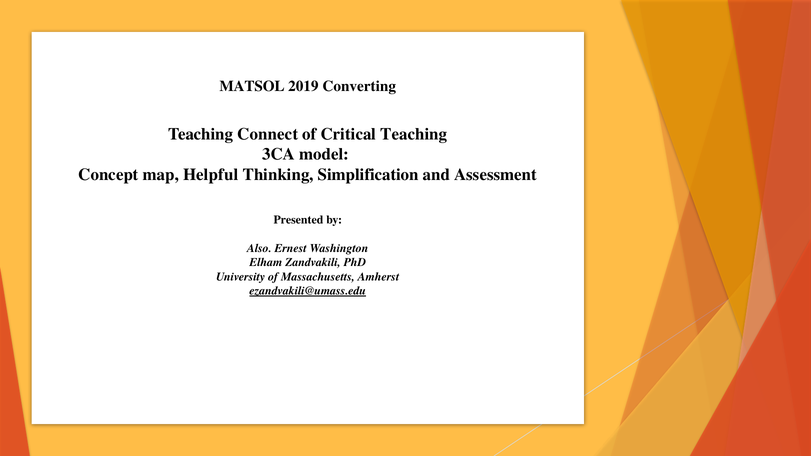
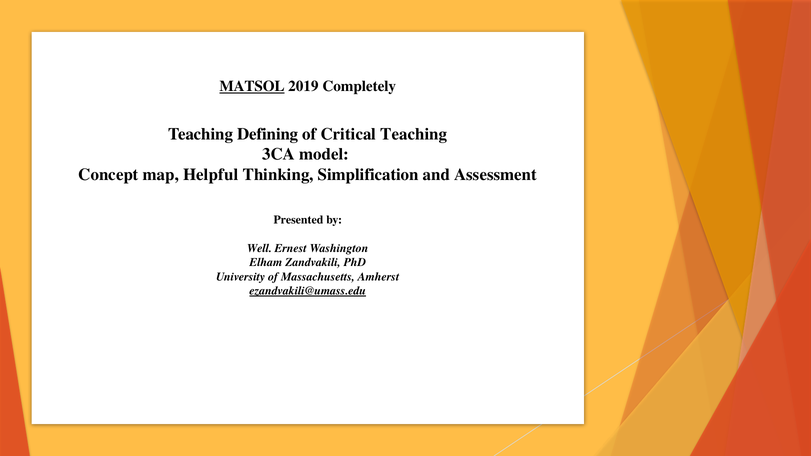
MATSOL underline: none -> present (252, 86)
Converting: Converting -> Completely (359, 86)
Connect: Connect -> Defining (268, 134)
Also: Also -> Well (259, 248)
